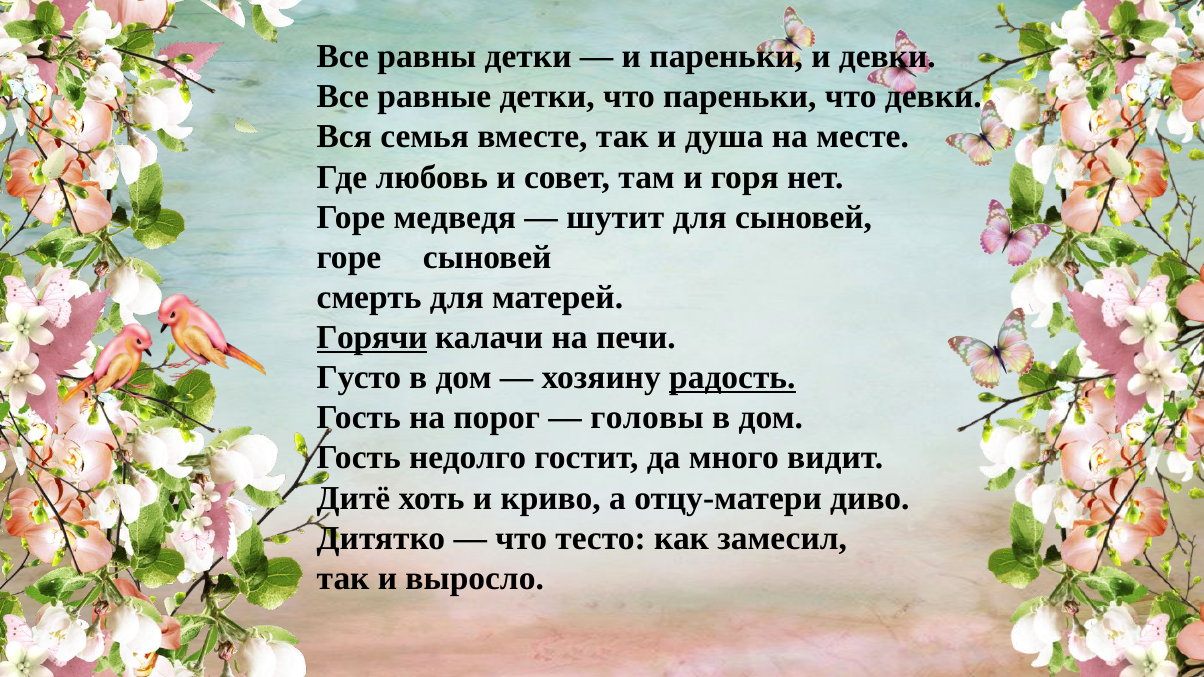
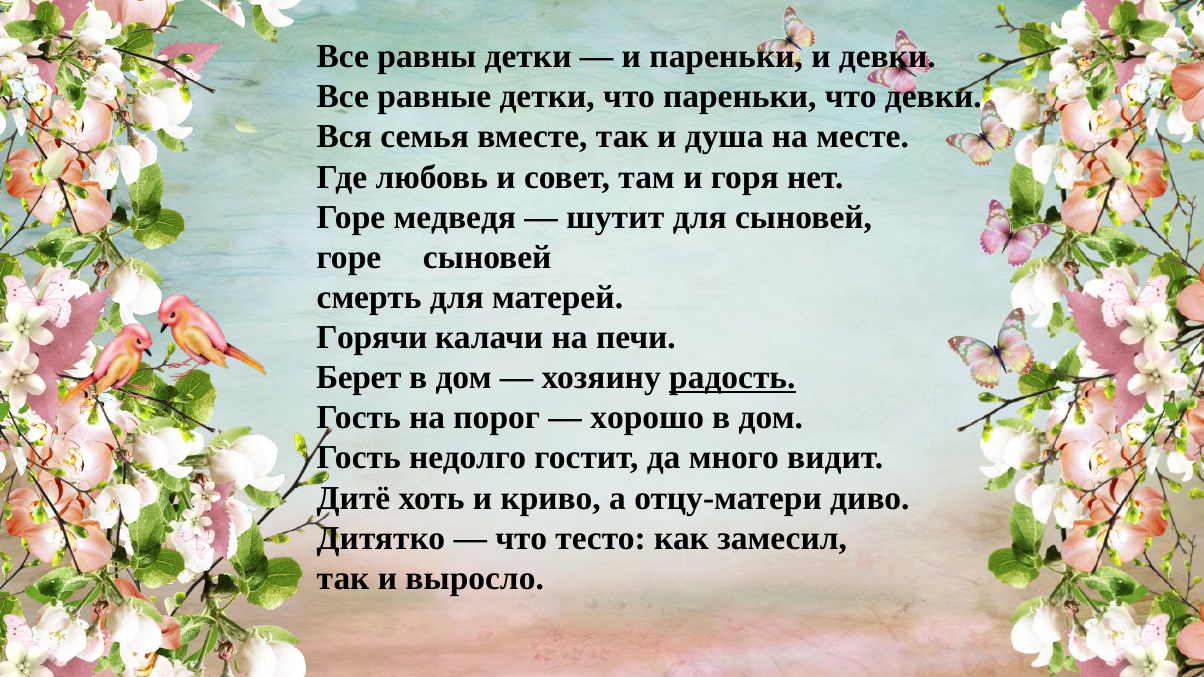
Горячи underline: present -> none (372, 338)
Густо: Густо -> Берет (359, 378)
головы: головы -> хорошо (647, 418)
